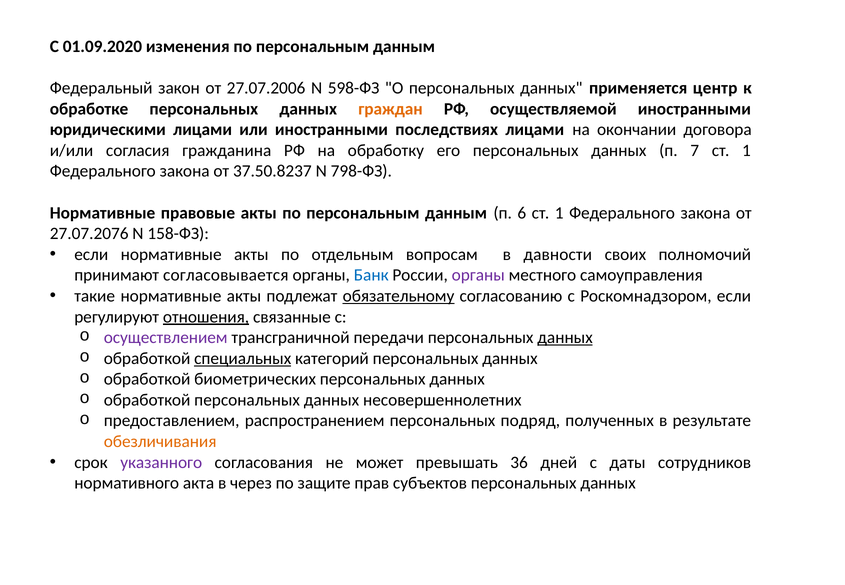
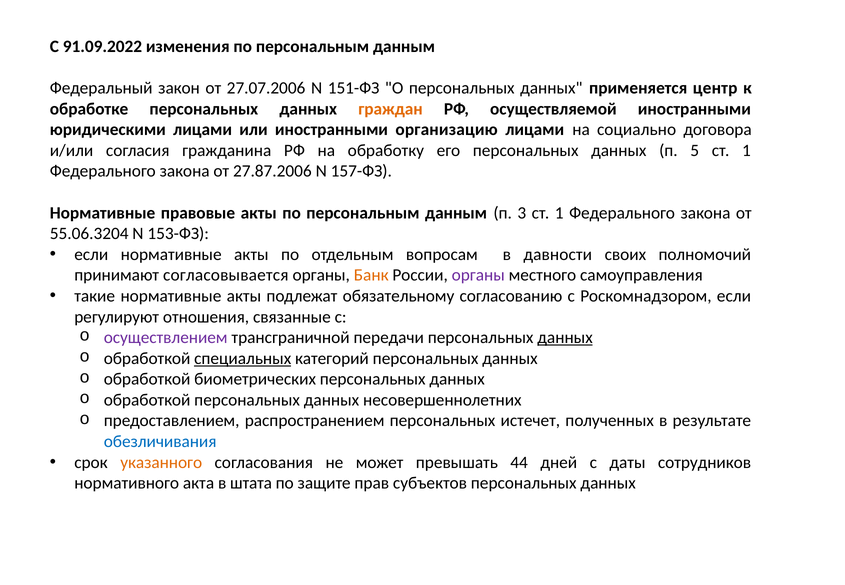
01.09.2020: 01.09.2020 -> 91.09.2022 (102, 47)
598-ФЗ: 598-ФЗ -> 151-ФЗ (354, 88)
последствиях: последствиях -> организацию (447, 130)
окончании: окончании -> социально (637, 130)
7: 7 -> 5 (695, 150)
37.50.8237: 37.50.8237 -> 27.87.2006 (272, 171)
798-ФЗ: 798-ФЗ -> 157-ФЗ (361, 171)
6: 6 -> 3 (522, 213)
27.07.2076: 27.07.2076 -> 55.06.3204 (89, 234)
158-ФЗ: 158-ФЗ -> 153-ФЗ (178, 234)
Банк colour: blue -> orange (371, 275)
обязательному underline: present -> none (399, 296)
отношения underline: present -> none (206, 317)
подряд: подряд -> истечет (530, 421)
обезличивания colour: orange -> blue (160, 442)
указанного colour: purple -> orange (161, 462)
36: 36 -> 44 (519, 462)
через: через -> штата (251, 483)
